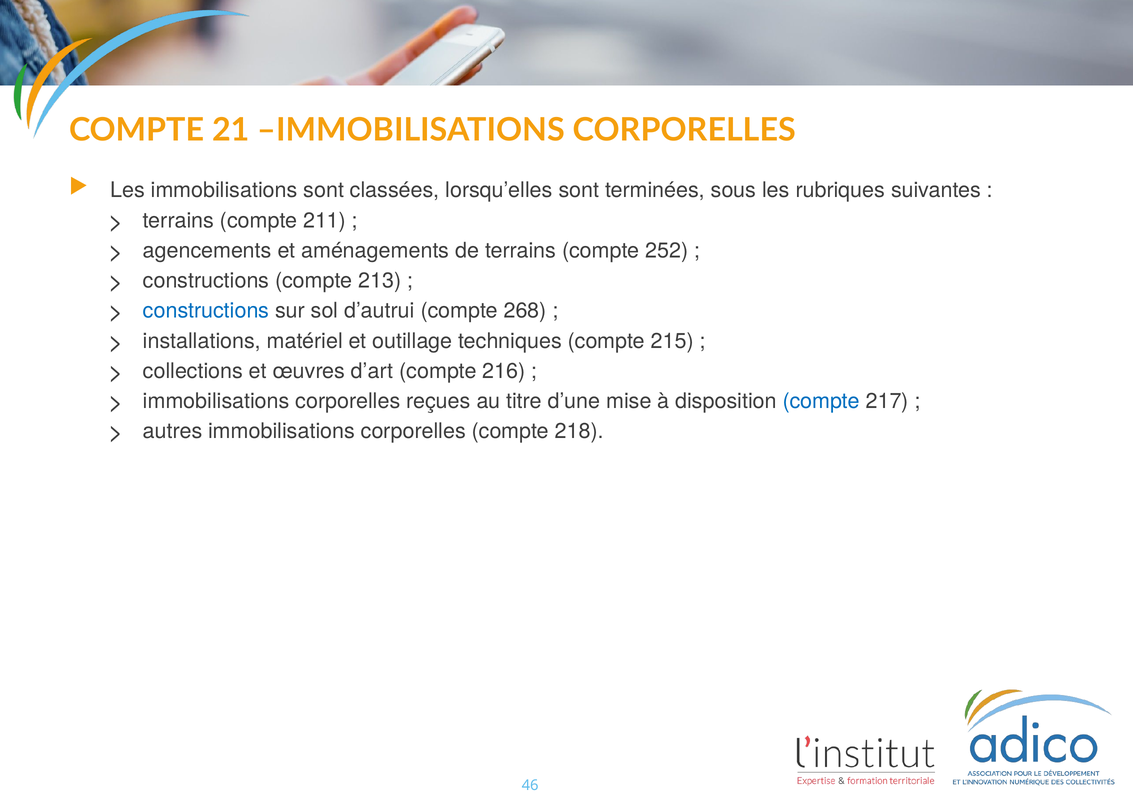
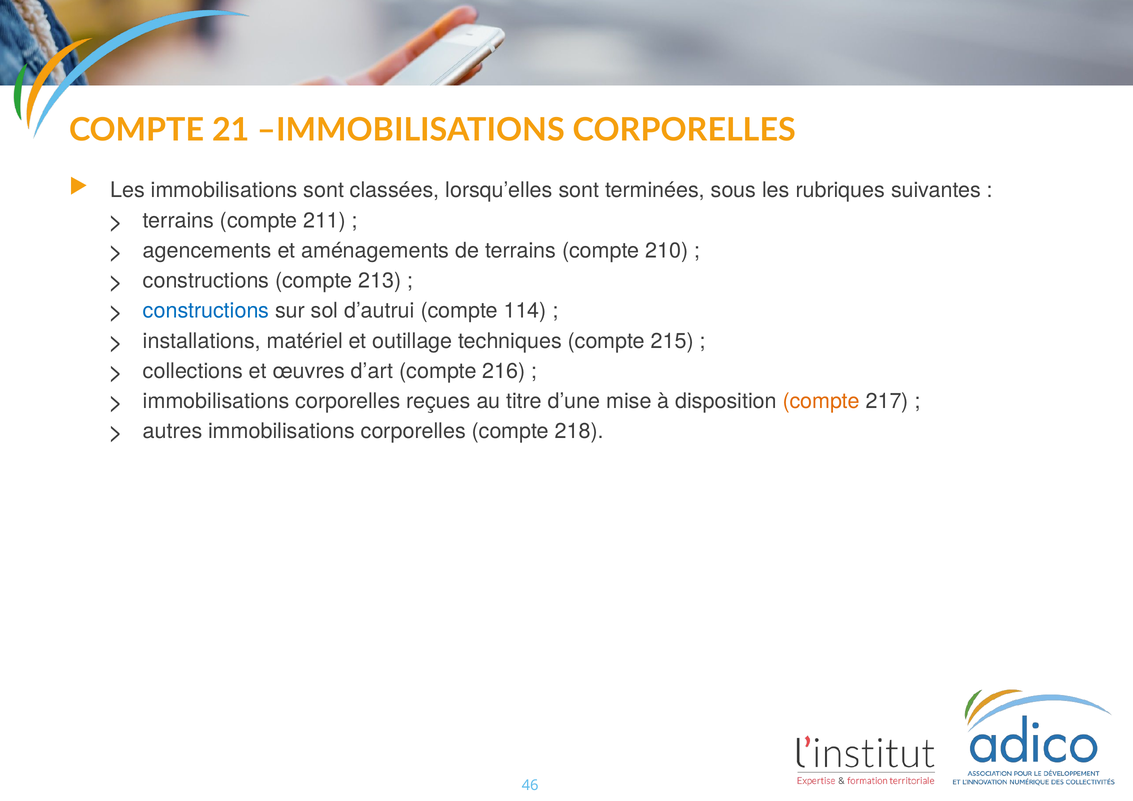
252: 252 -> 210 (667, 251)
268: 268 -> 114 (525, 311)
compte colour: blue -> orange (821, 401)
